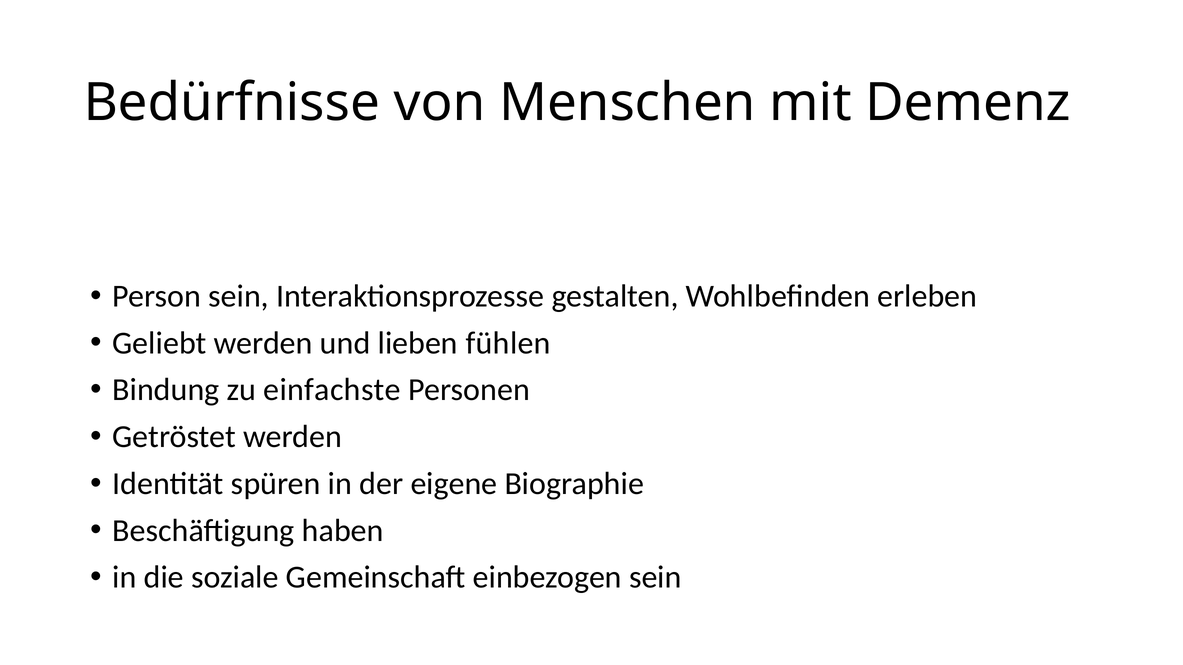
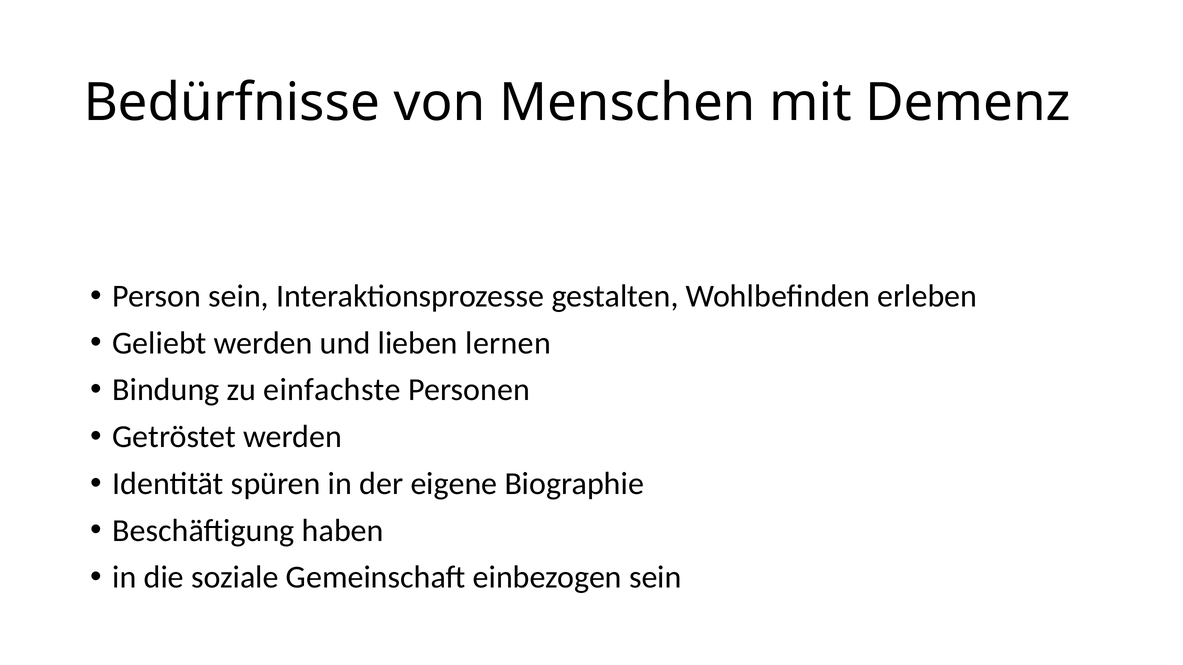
fühlen: fühlen -> lernen (508, 343)
